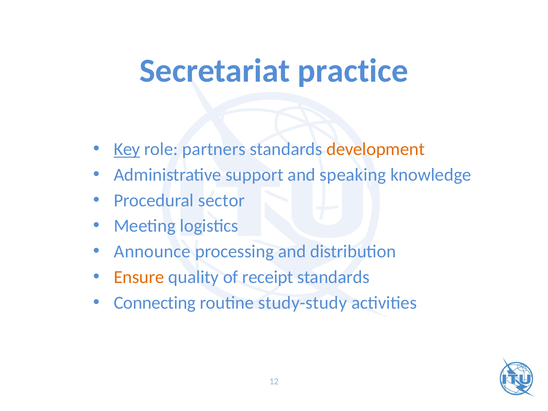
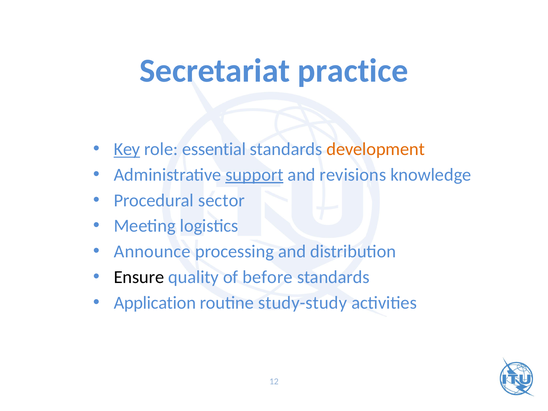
partners: partners -> essential (214, 149)
support underline: none -> present (254, 175)
speaking: speaking -> revisions (353, 175)
Ensure colour: orange -> black (139, 277)
receipt: receipt -> before (268, 277)
Connecting: Connecting -> Application (155, 303)
